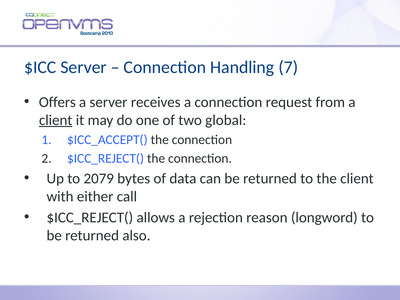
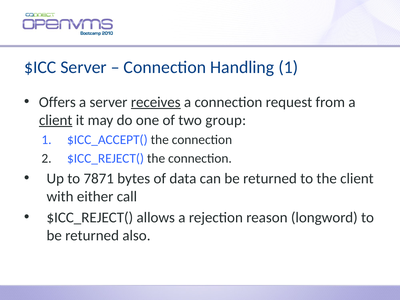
Handling 7: 7 -> 1 (288, 67)
receives underline: none -> present (156, 102)
global: global -> group (226, 120)
2079: 2079 -> 7871 (99, 178)
